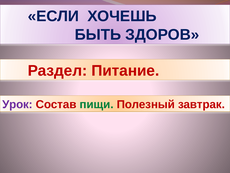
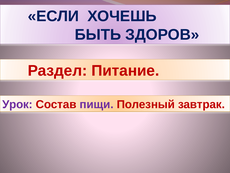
пищи colour: green -> purple (97, 104)
